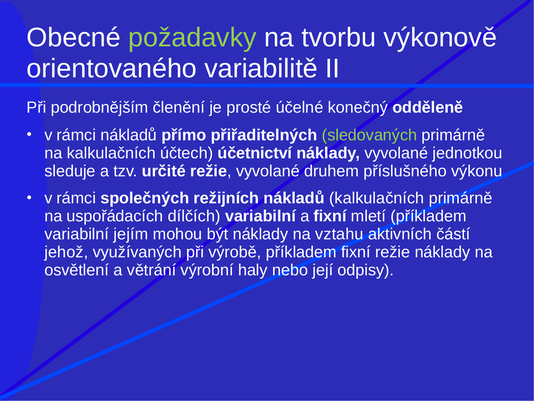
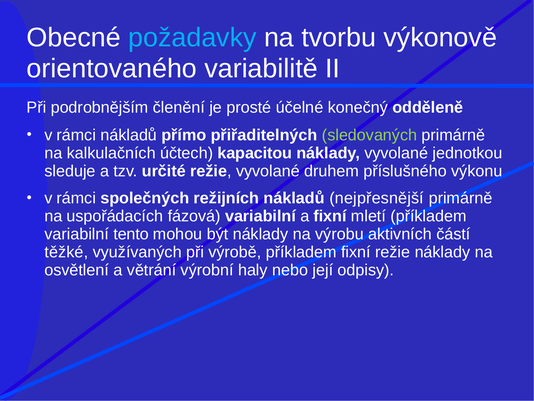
požadavky colour: light green -> light blue (192, 38)
účetnictví: účetnictví -> kapacitou (255, 153)
nákladů kalkulačních: kalkulačních -> nejpřesnější (377, 198)
dílčích: dílčích -> fázová (194, 216)
jejím: jejím -> tento (131, 234)
vztahu: vztahu -> výrobu (339, 234)
jehož: jehož -> těžké (66, 252)
